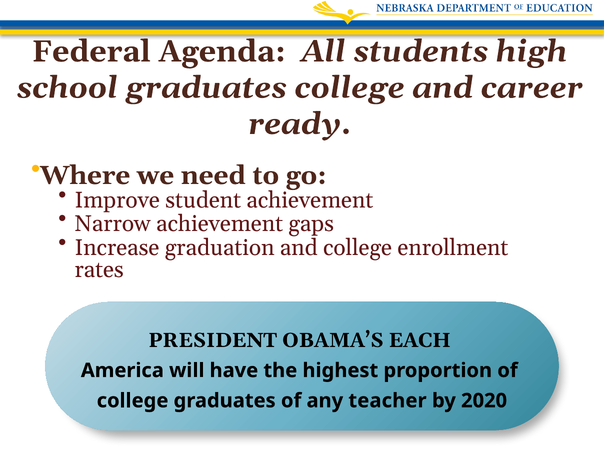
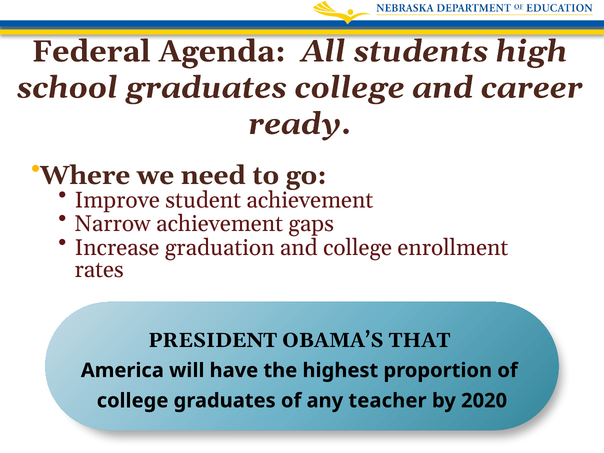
EACH: EACH -> THAT (420, 340)
